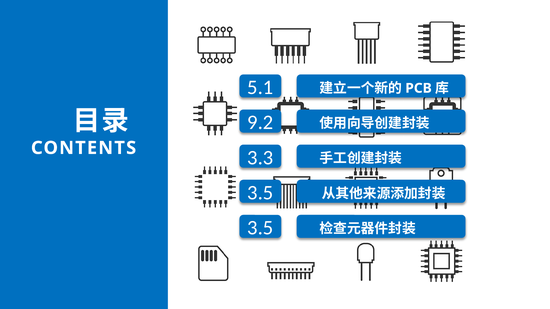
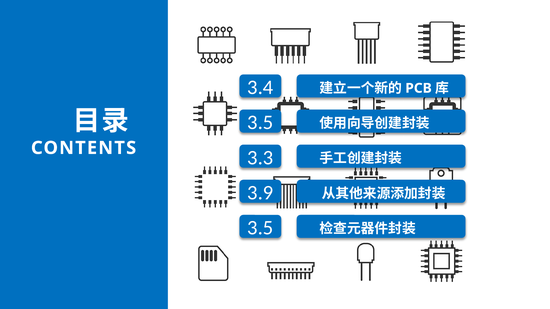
5.1: 5.1 -> 3.4 (260, 87)
9.2: 9.2 -> 3.5 (260, 123)
3.5: 3.5 -> 3.9 (260, 193)
